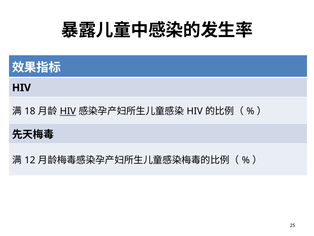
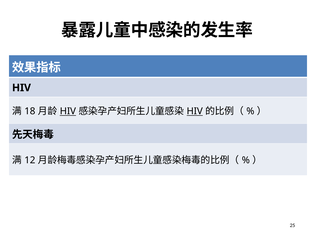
HIV underline: none -> present (195, 111)
